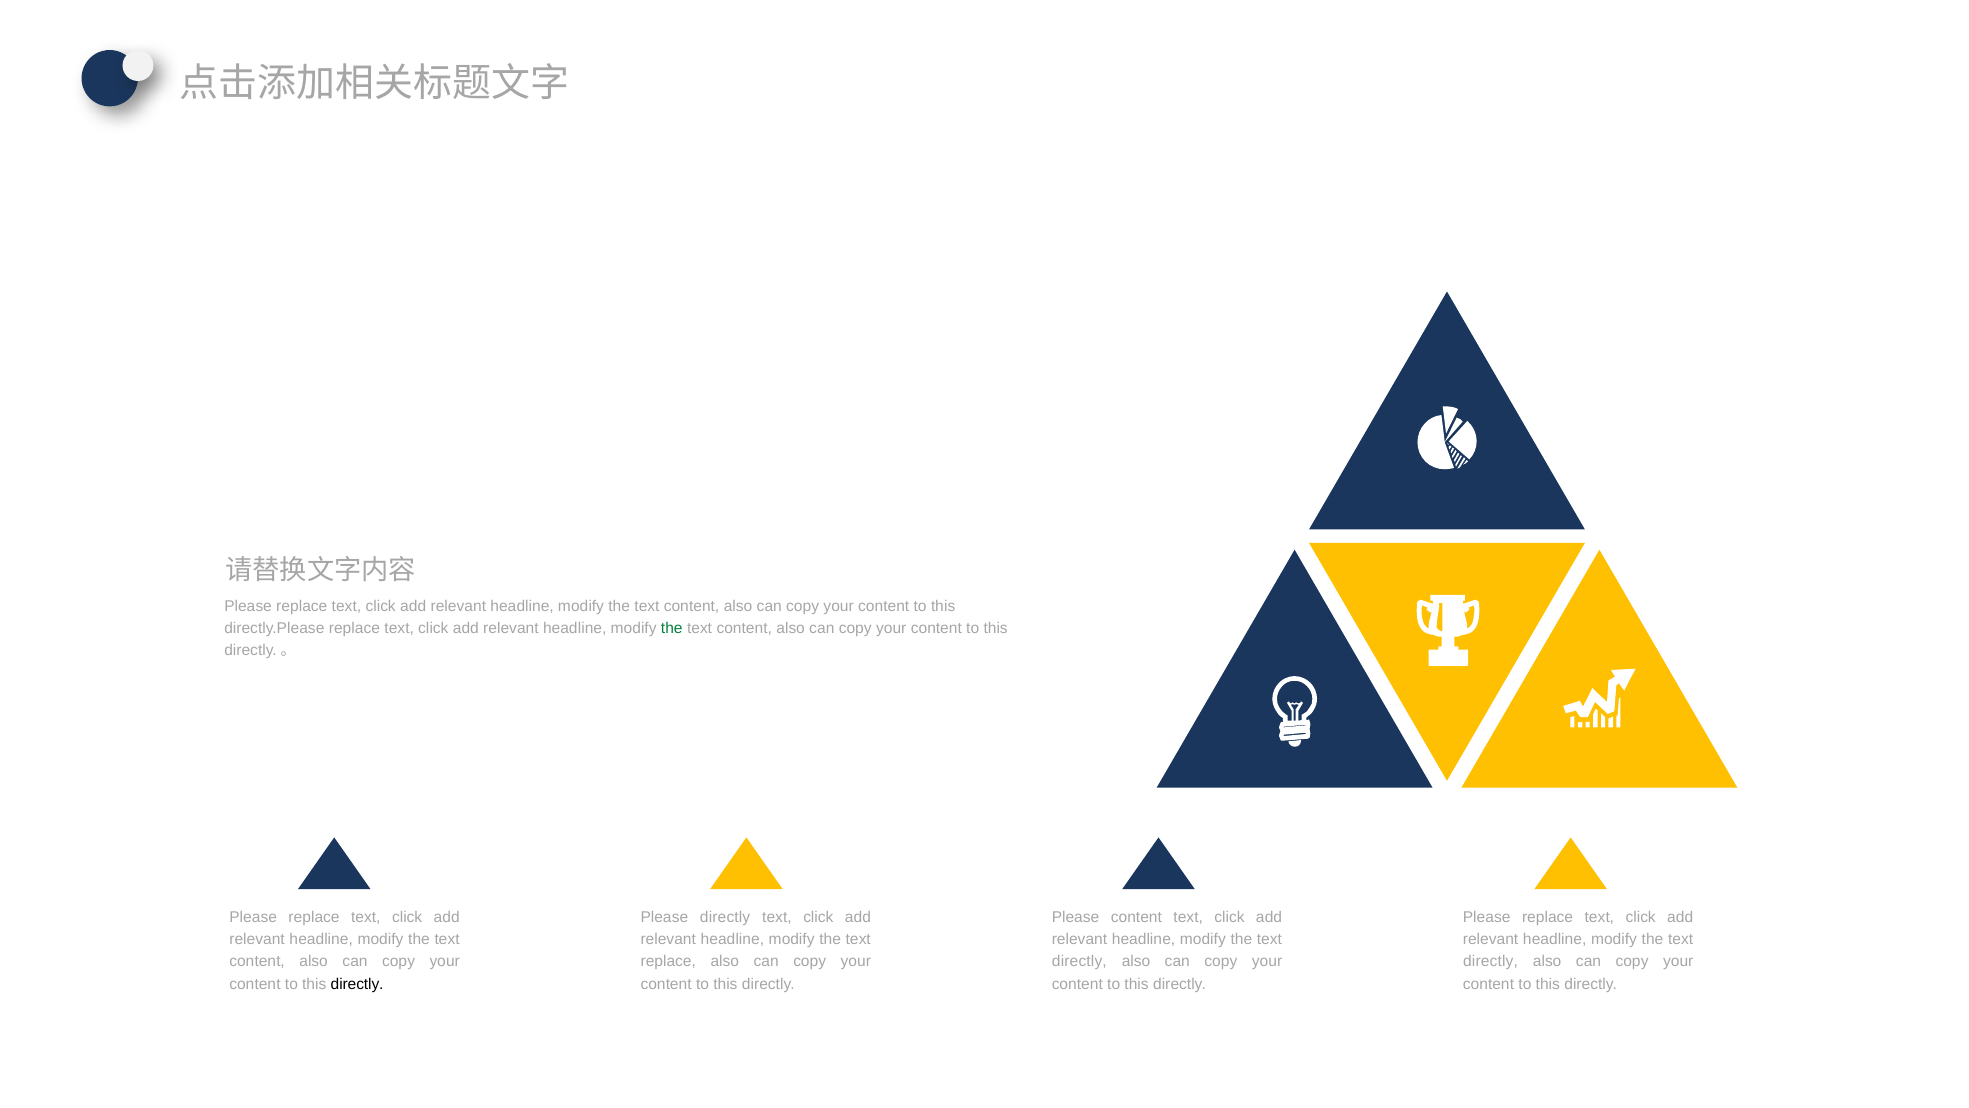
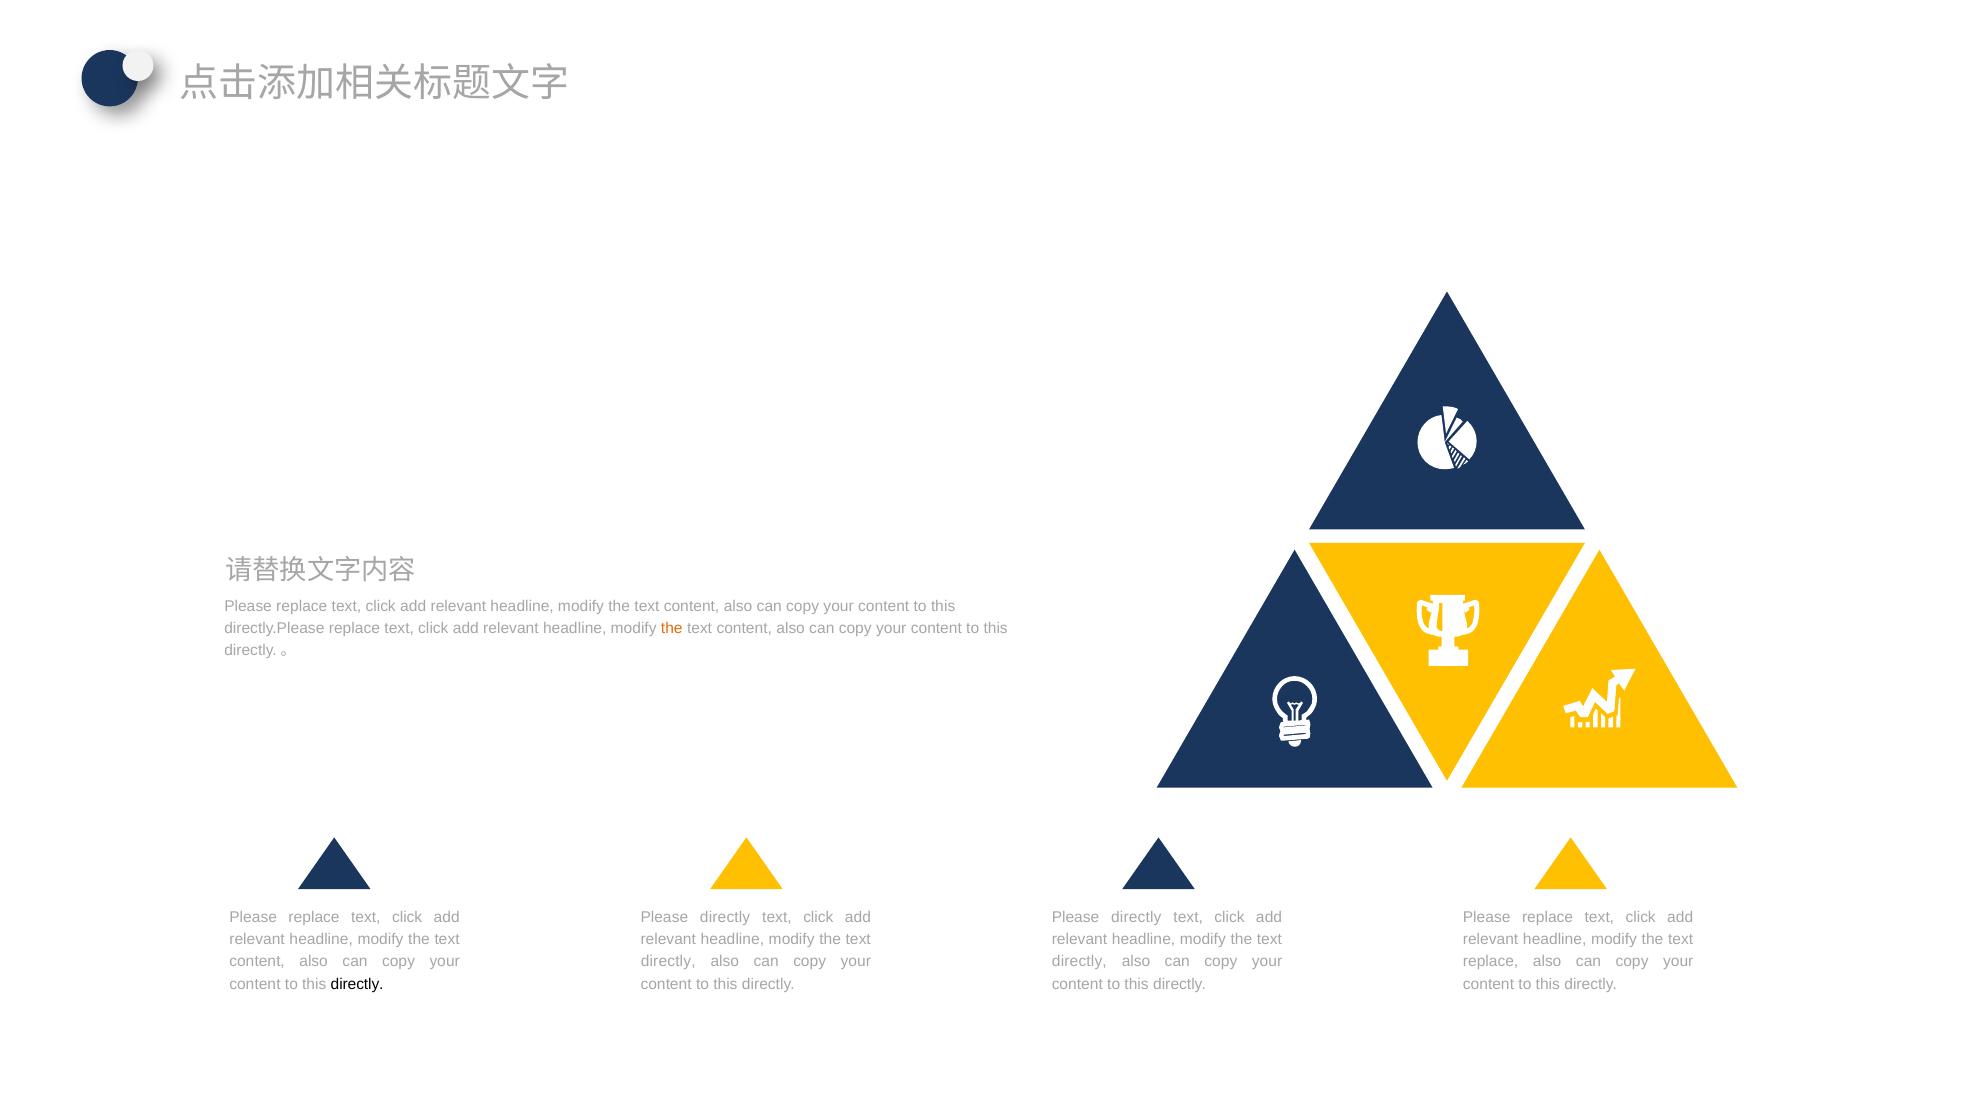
the colour: green -> orange (672, 628)
content: content -> directly (1136, 917)
replace: replace -> directly (668, 961)
directly: directly -> replace (1491, 961)
